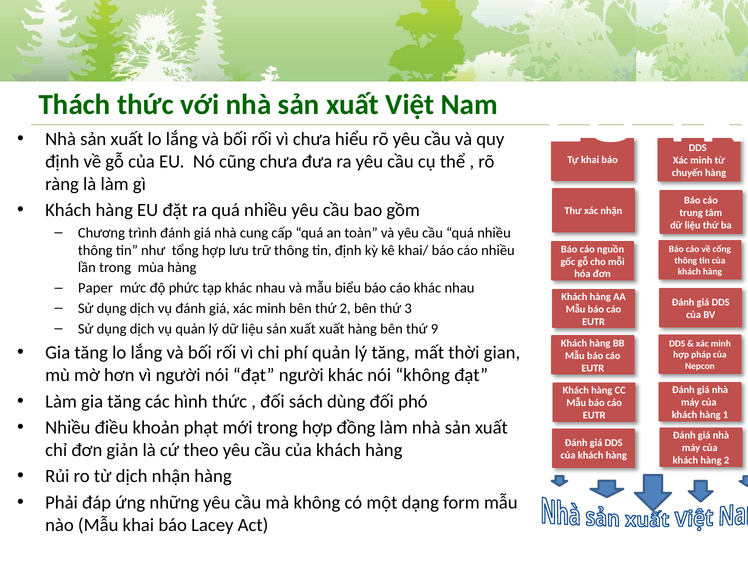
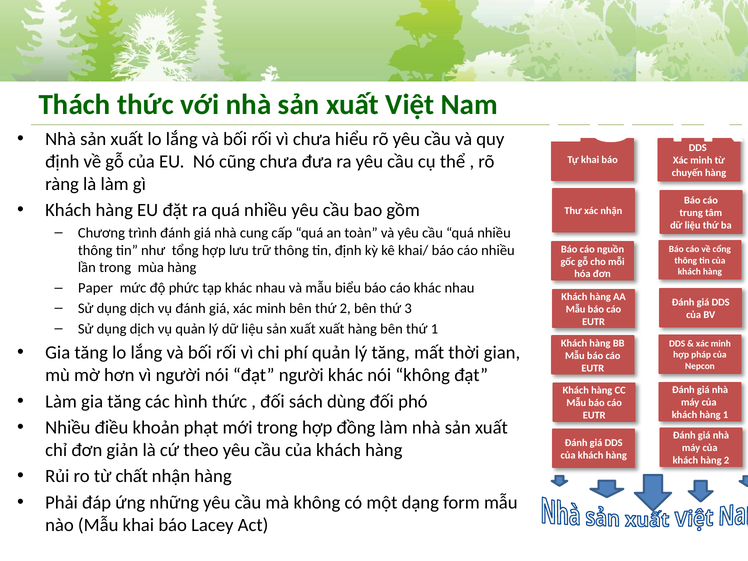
thứ 9: 9 -> 1 (434, 329)
từ dịch: dịch -> chất (132, 476)
